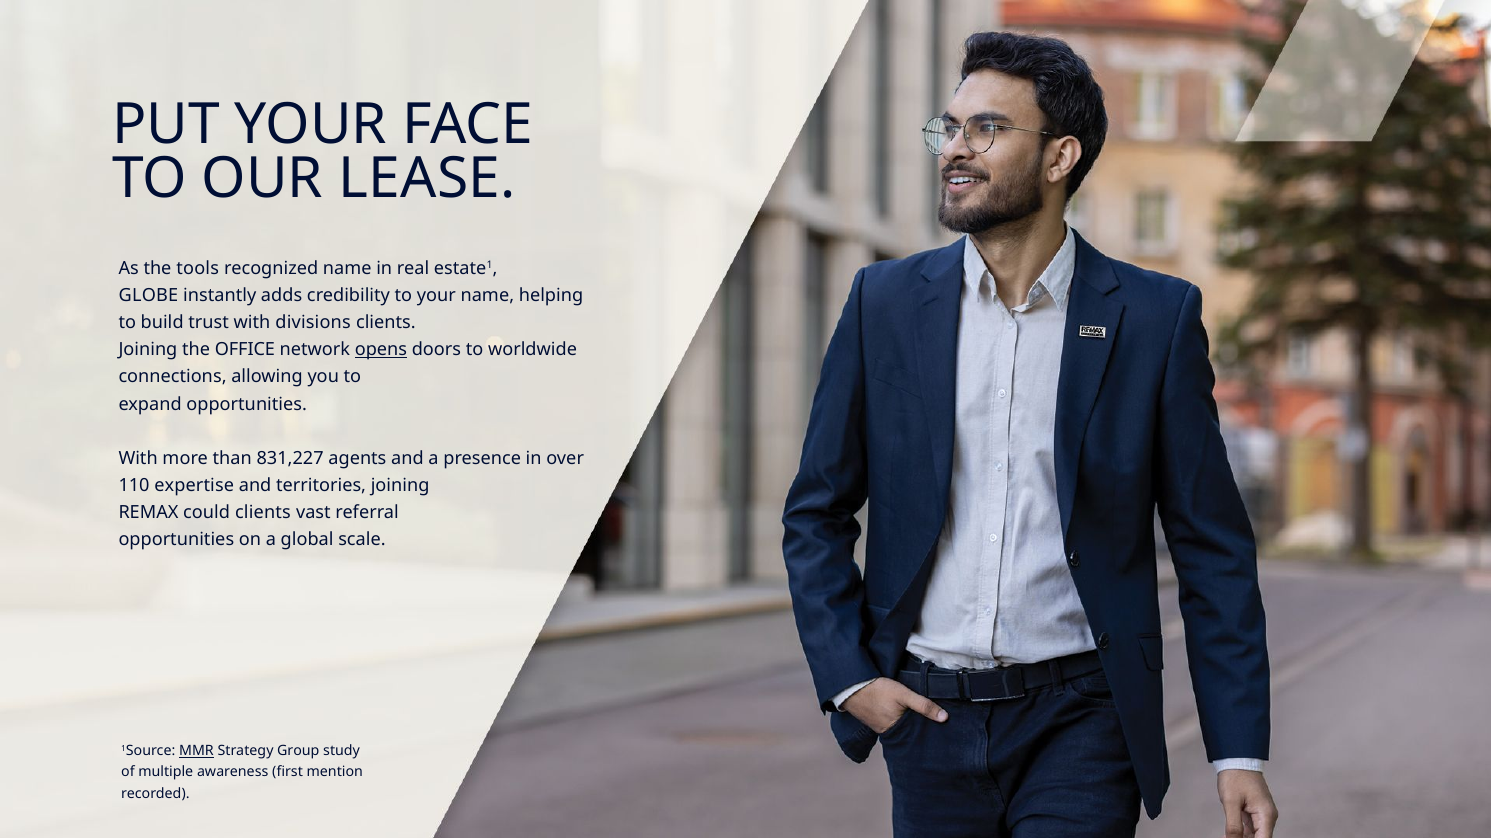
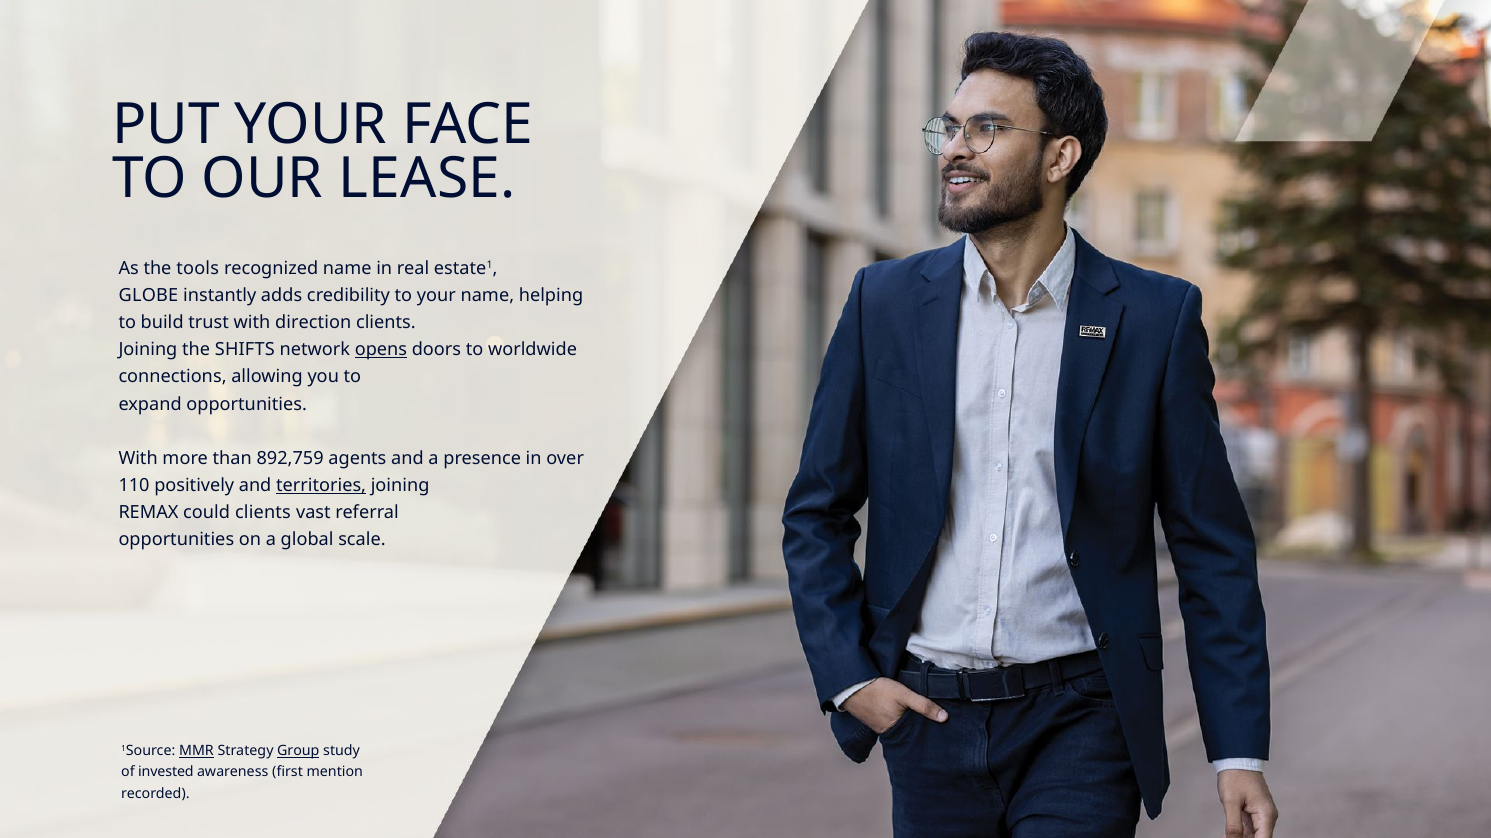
divisions: divisions -> direction (313, 323)
OFFICE: OFFICE -> SHIFTS (245, 350)
831,227: 831,227 -> 892,759 (290, 459)
expertise: expertise -> positively (194, 486)
territories underline: none -> present (321, 486)
Group underline: none -> present (298, 752)
multiple: multiple -> invested (166, 773)
